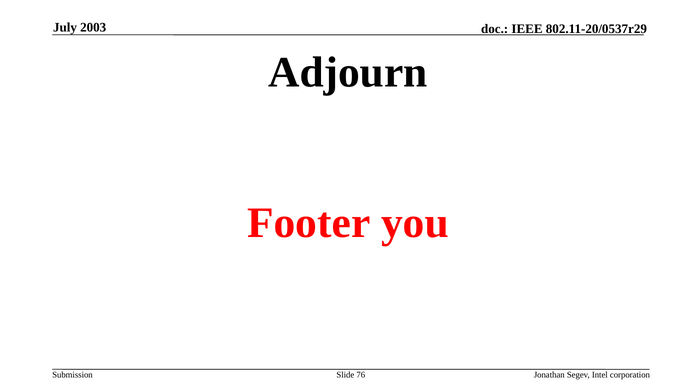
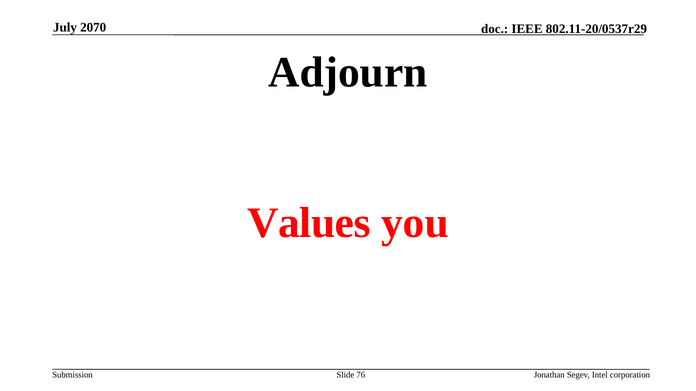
2003: 2003 -> 2070 (93, 28)
Footer: Footer -> Values (309, 223)
